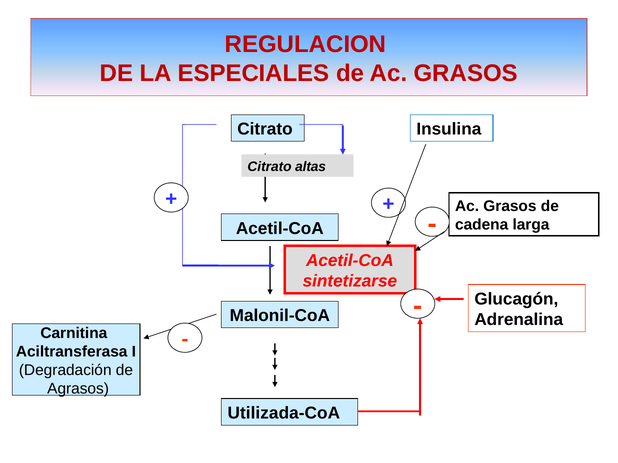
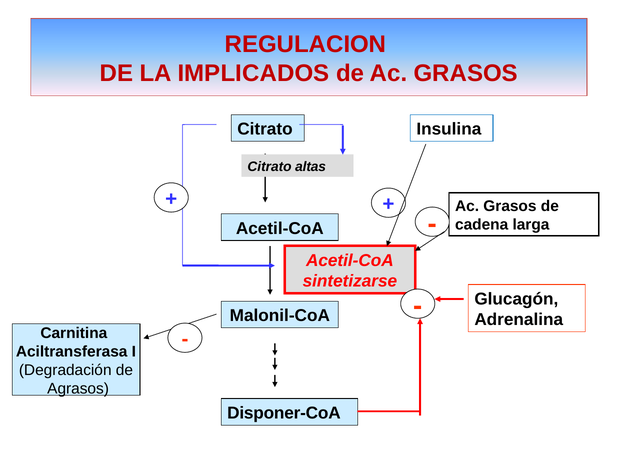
ESPECIALES: ESPECIALES -> IMPLICADOS (253, 73)
Utilizada-CoA: Utilizada-CoA -> Disponer-CoA (284, 413)
